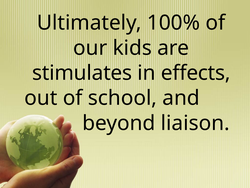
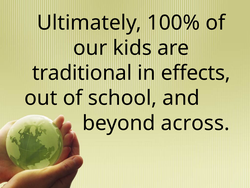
stimulates: stimulates -> traditional (82, 73)
liaison: liaison -> across (195, 123)
